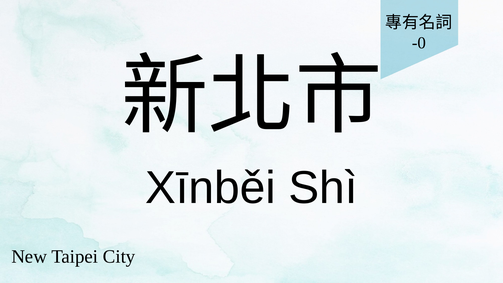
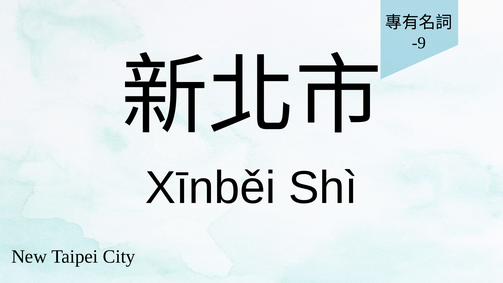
-0: -0 -> -9 (419, 43)
